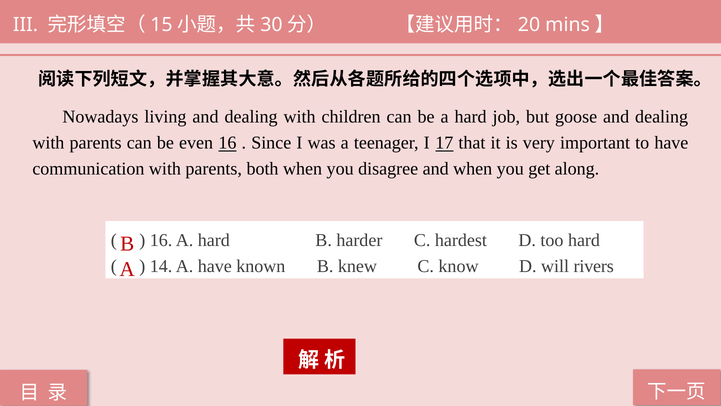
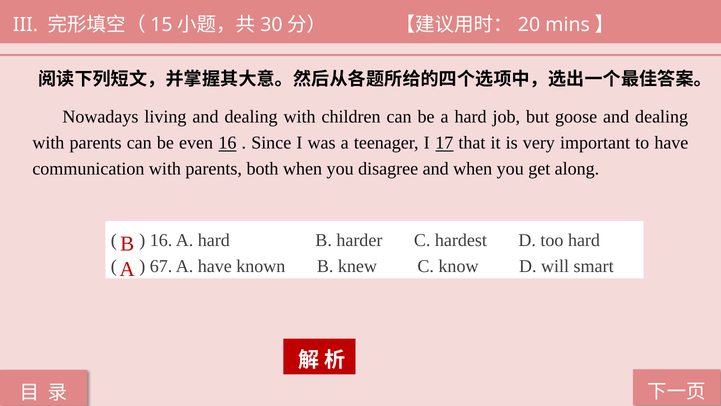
14: 14 -> 67 (161, 266)
rivers: rivers -> smart (594, 266)
